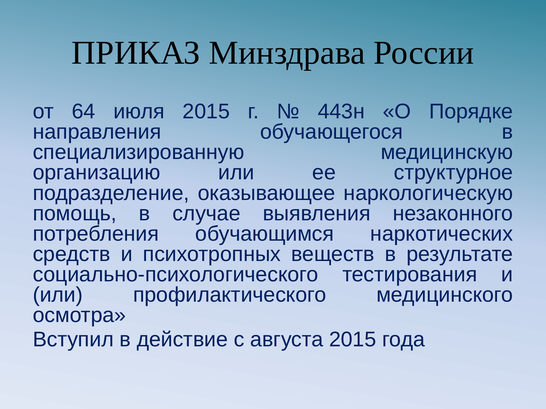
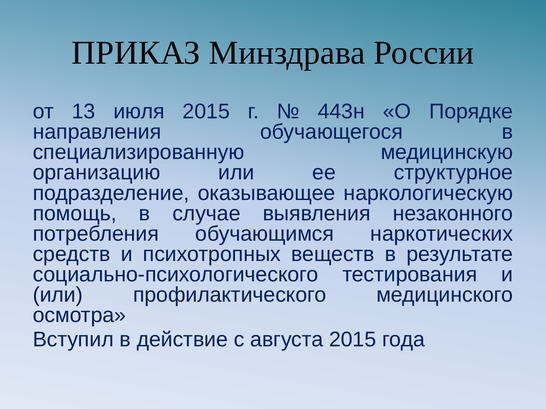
64: 64 -> 13 (84, 112)
